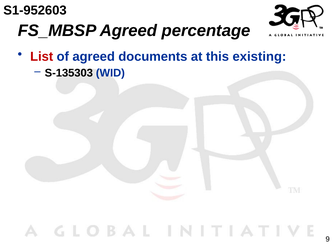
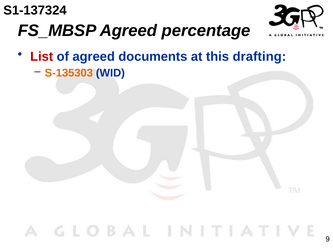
S1-952603: S1-952603 -> S1-137324 (35, 10)
existing: existing -> drafting (259, 56)
S-135303 colour: black -> orange (69, 73)
